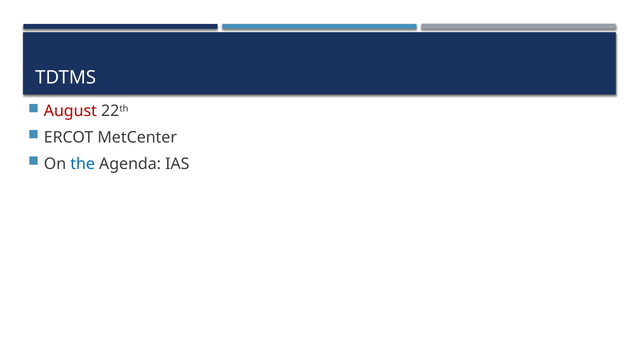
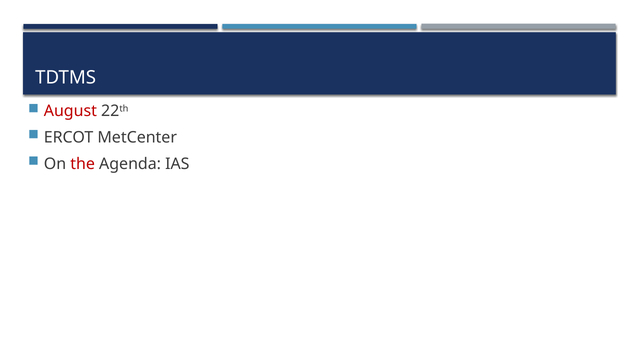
the colour: blue -> red (83, 164)
